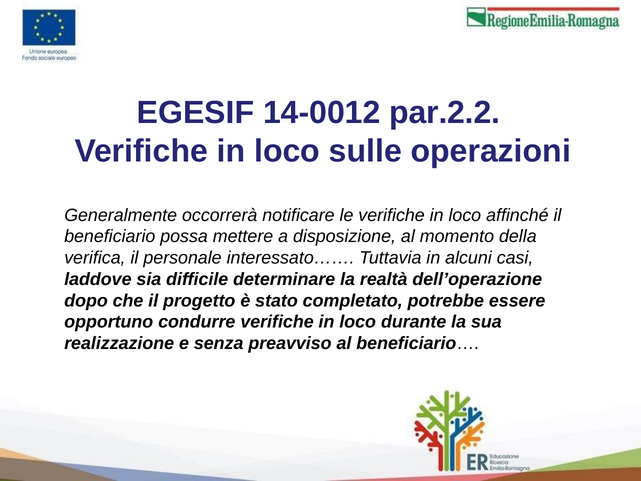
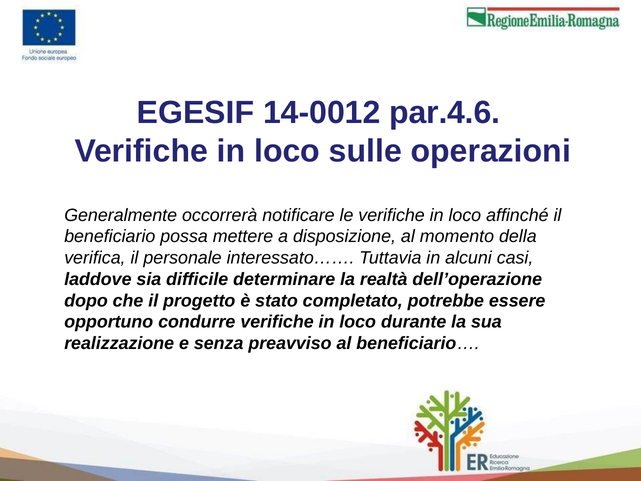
par.2.2: par.2.2 -> par.4.6 (445, 113)
